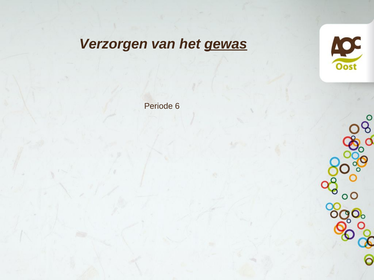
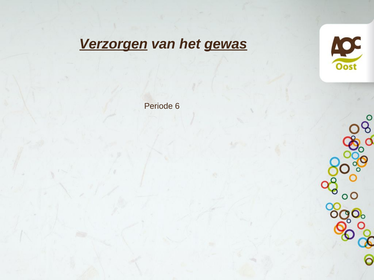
Verzorgen underline: none -> present (114, 44)
